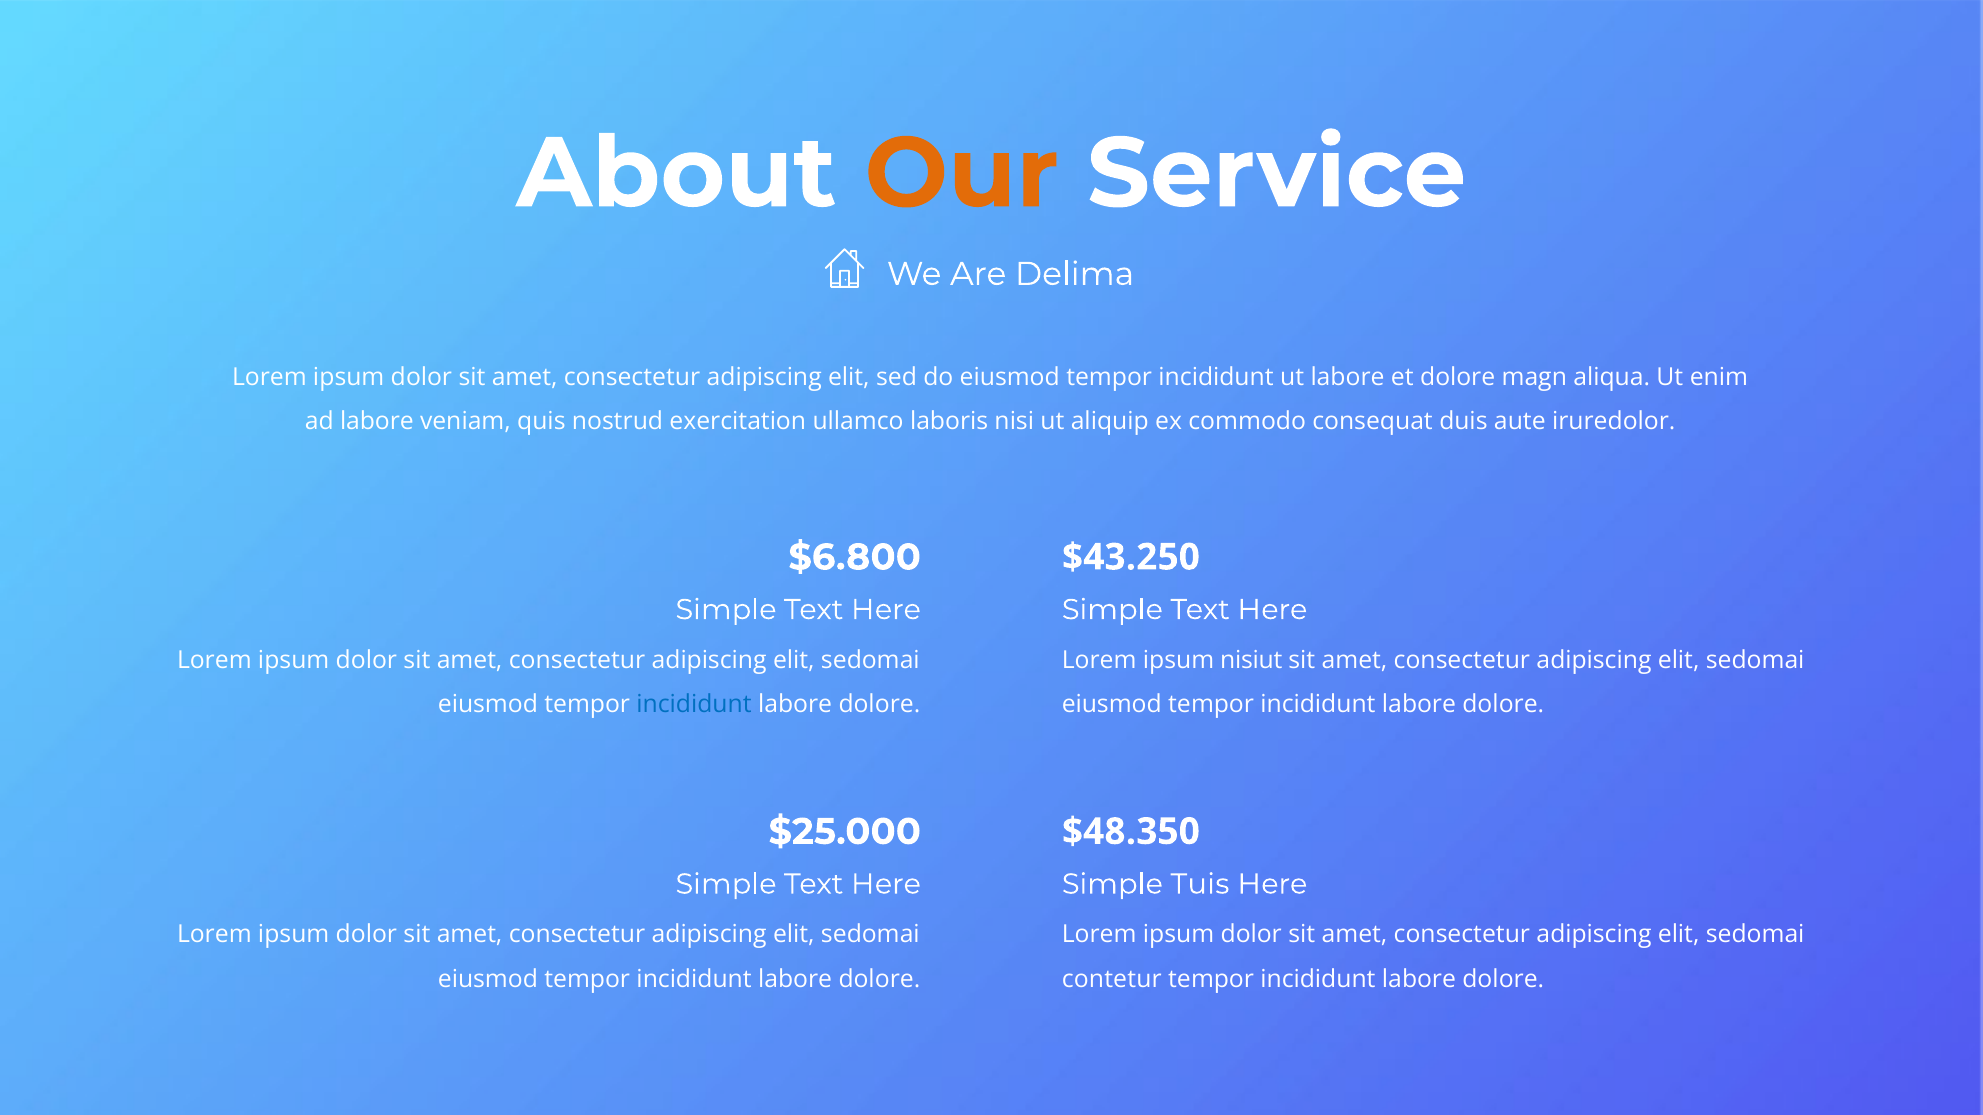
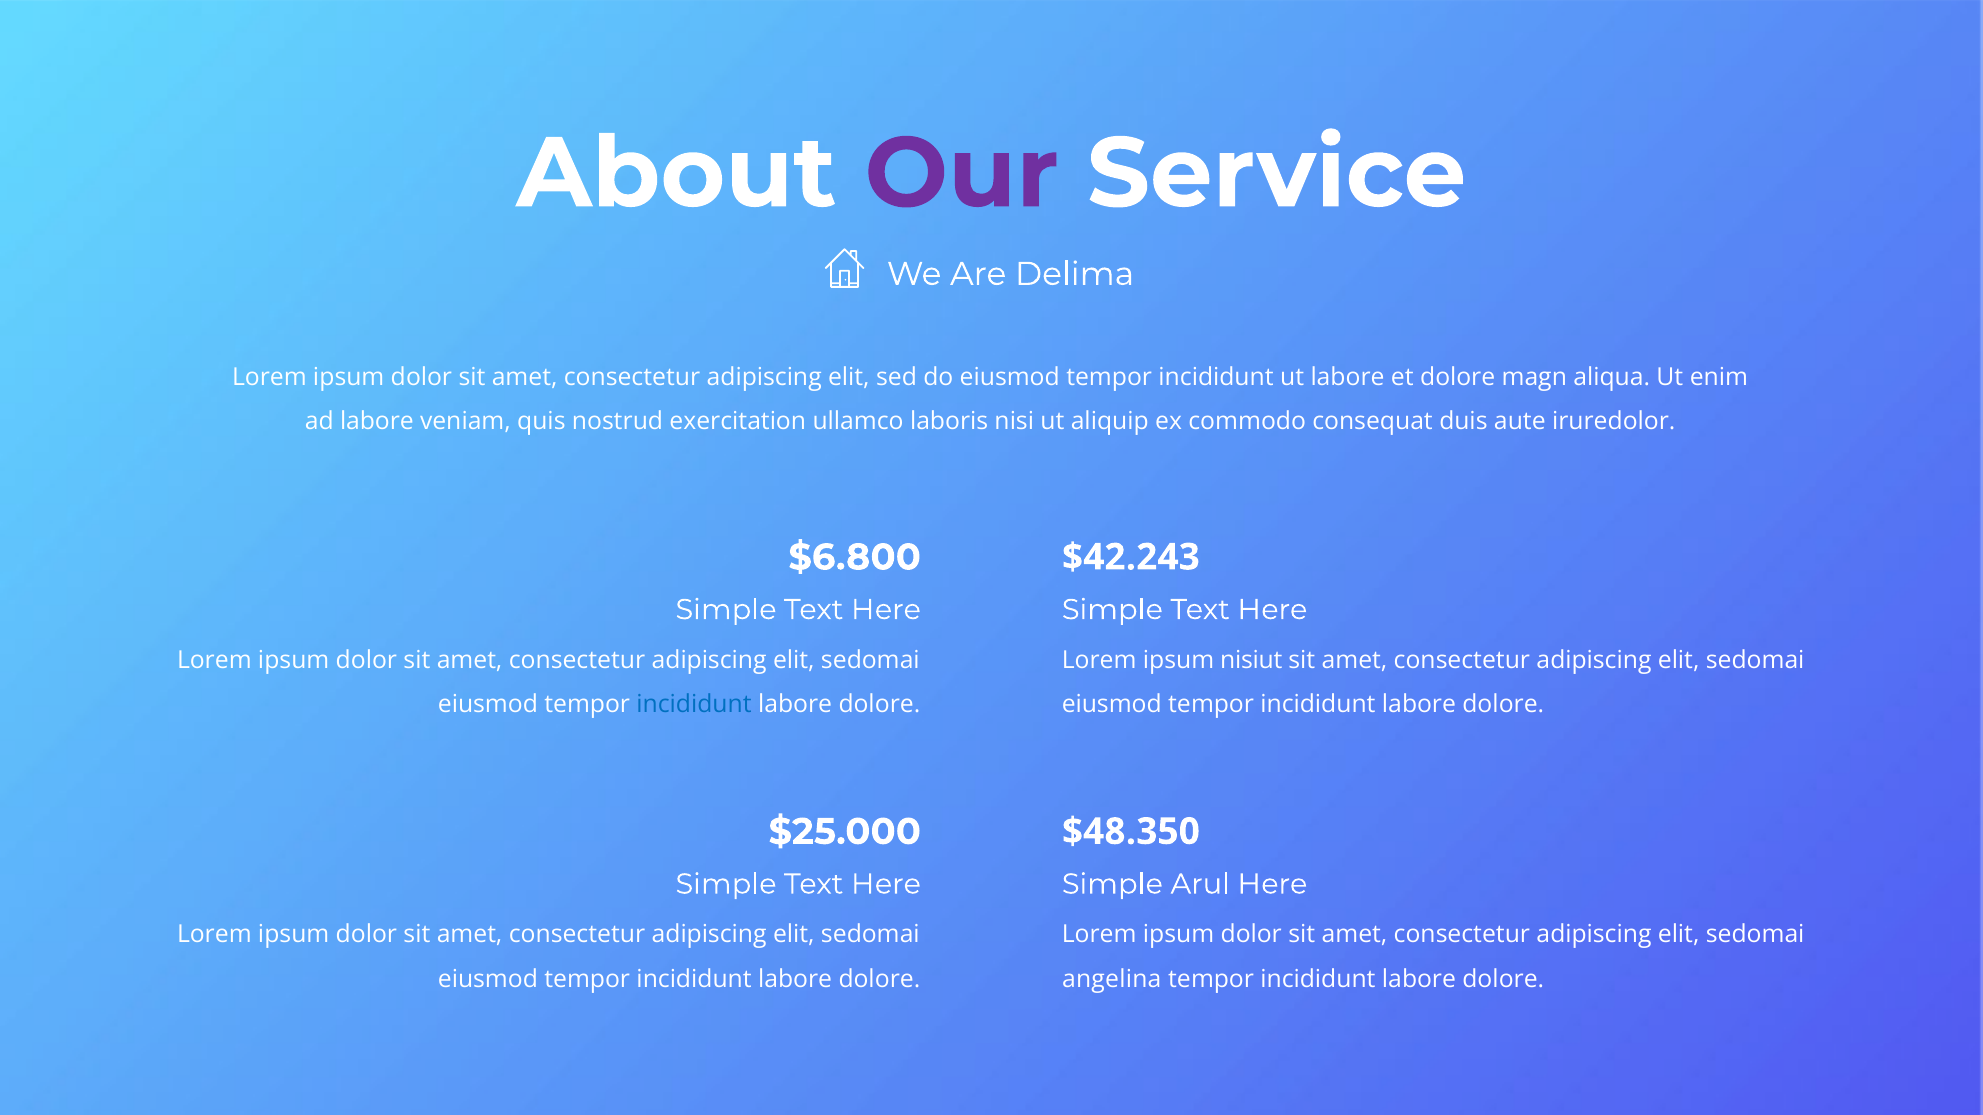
Our colour: orange -> purple (962, 174)
$43.250: $43.250 -> $42.243 (1131, 557)
Tuis: Tuis -> Arul (1200, 884)
contetur: contetur -> angelina (1112, 979)
